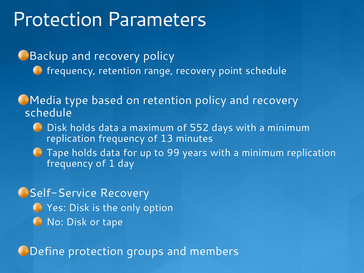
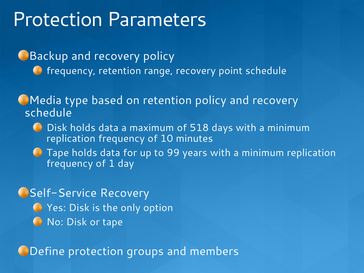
552: 552 -> 518 (199, 128)
13: 13 -> 10 (167, 139)
